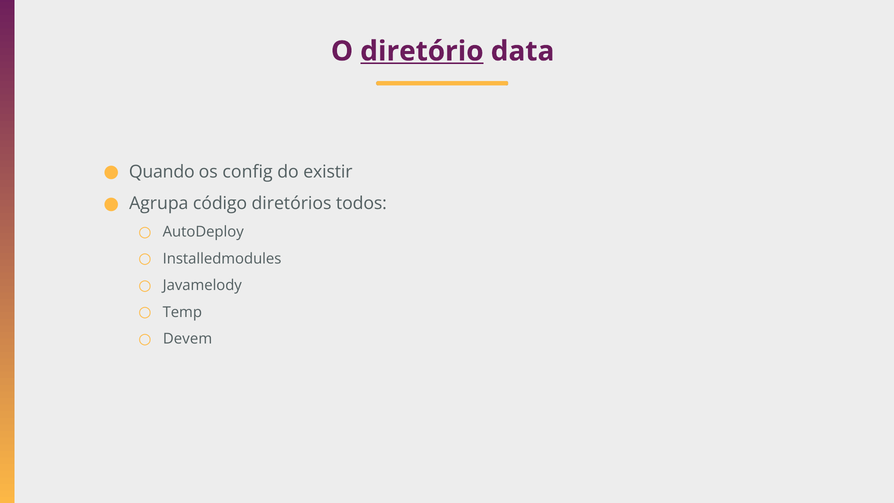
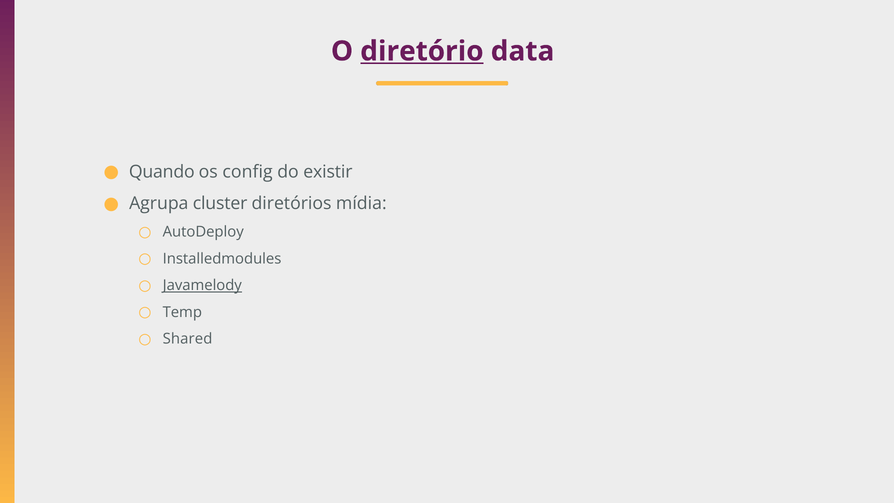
código: código -> cluster (220, 204)
todos: todos -> mídia (361, 204)
Javamelody underline: none -> present (202, 285)
Devem: Devem -> Shared (188, 339)
